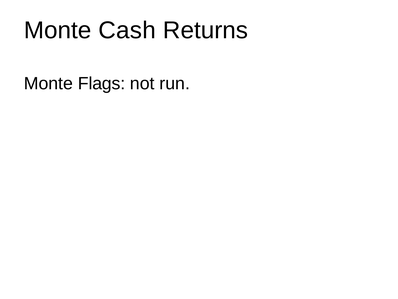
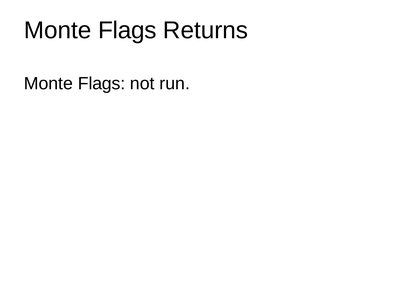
Cash: Cash -> Flags (127, 30)
